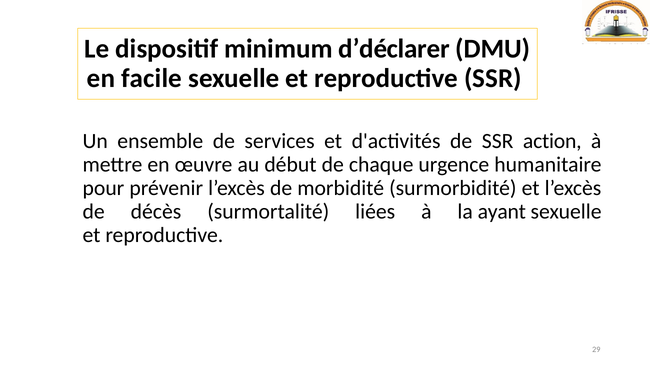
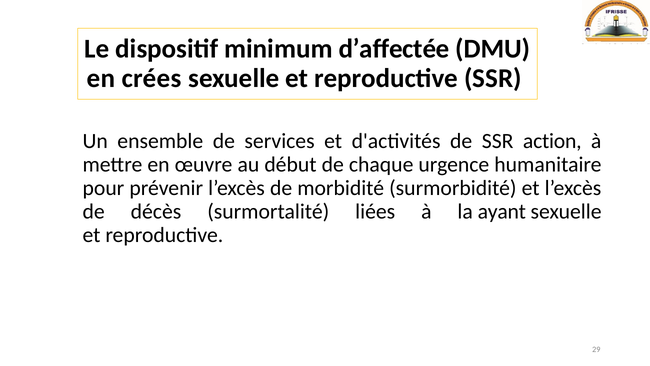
d’déclarer: d’déclarer -> d’affectée (394, 49)
facile: facile -> crées (152, 78)
